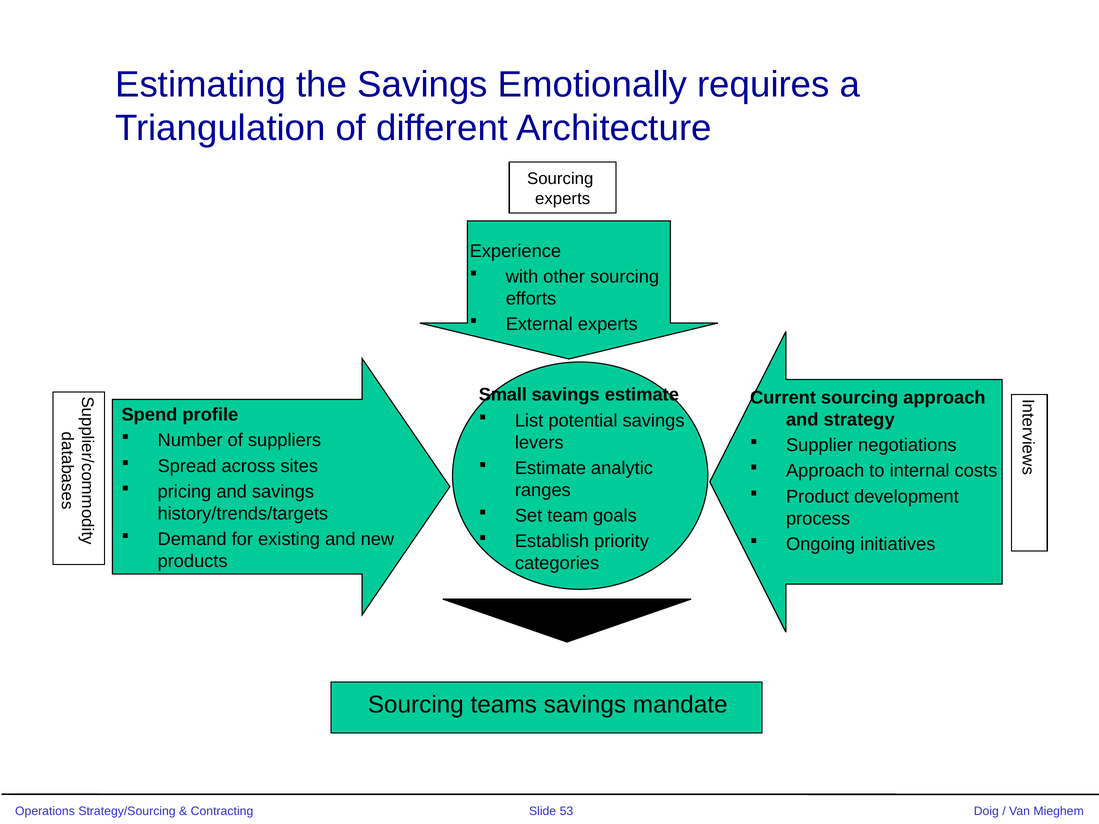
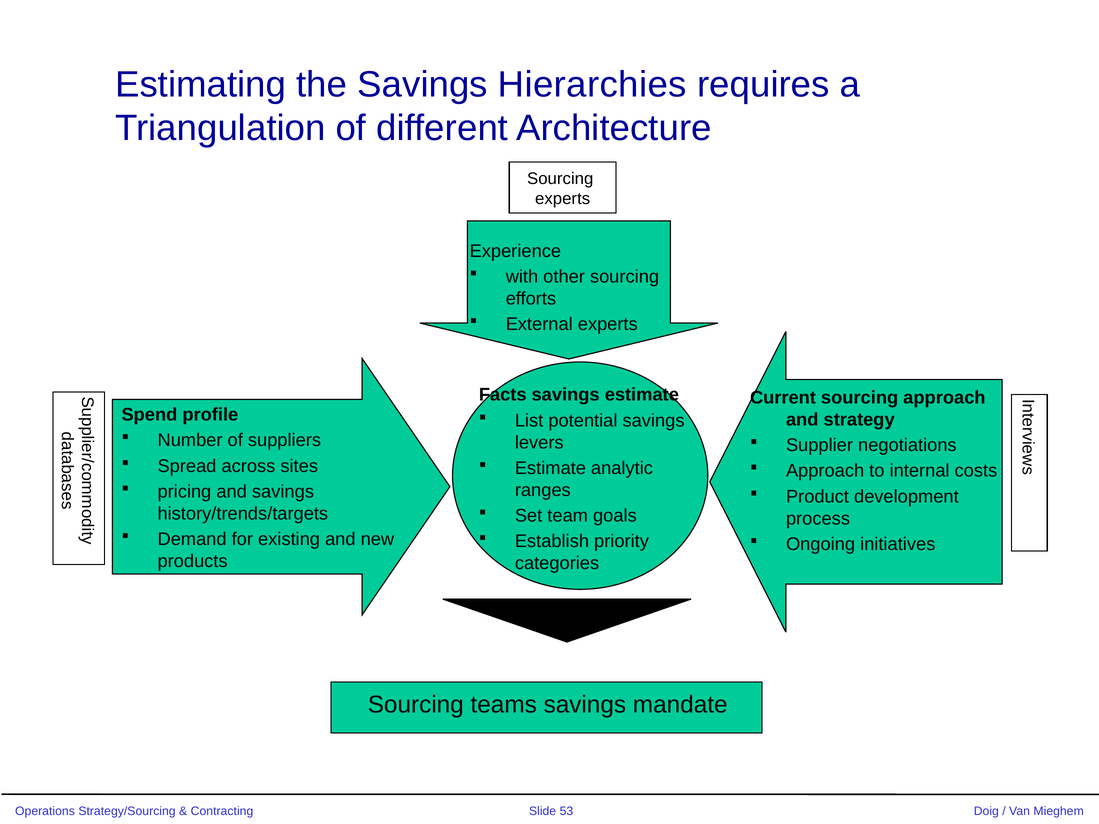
Emotionally: Emotionally -> Hierarchies (592, 84)
Small: Small -> Facts (503, 395)
